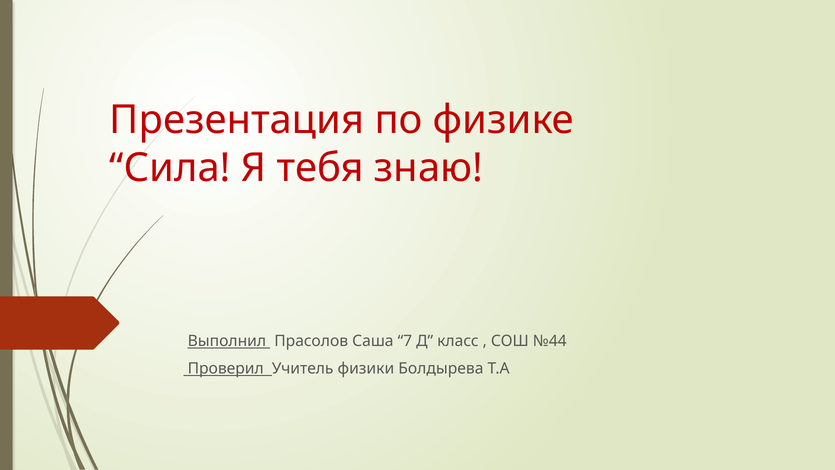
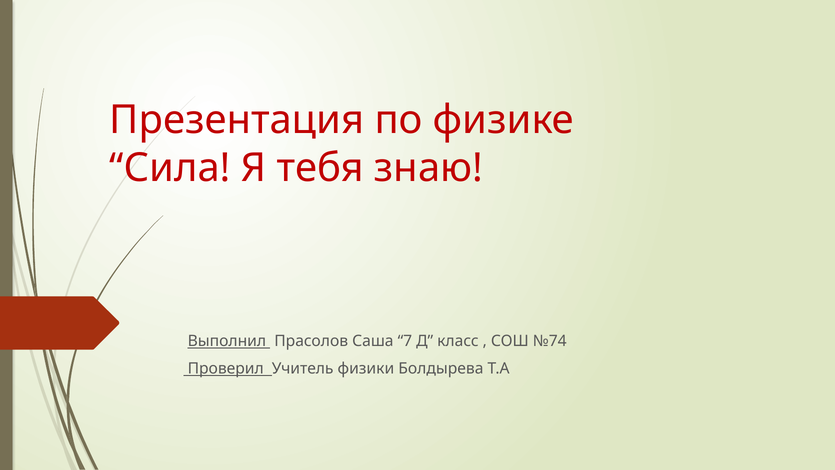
№44: №44 -> №74 (550, 341)
